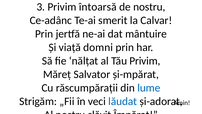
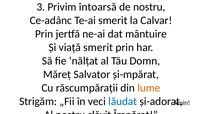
viață domni: domni -> smerit (98, 47)
Tău Privim: Privim -> Domn (145, 61)
lume colour: blue -> orange (149, 88)
